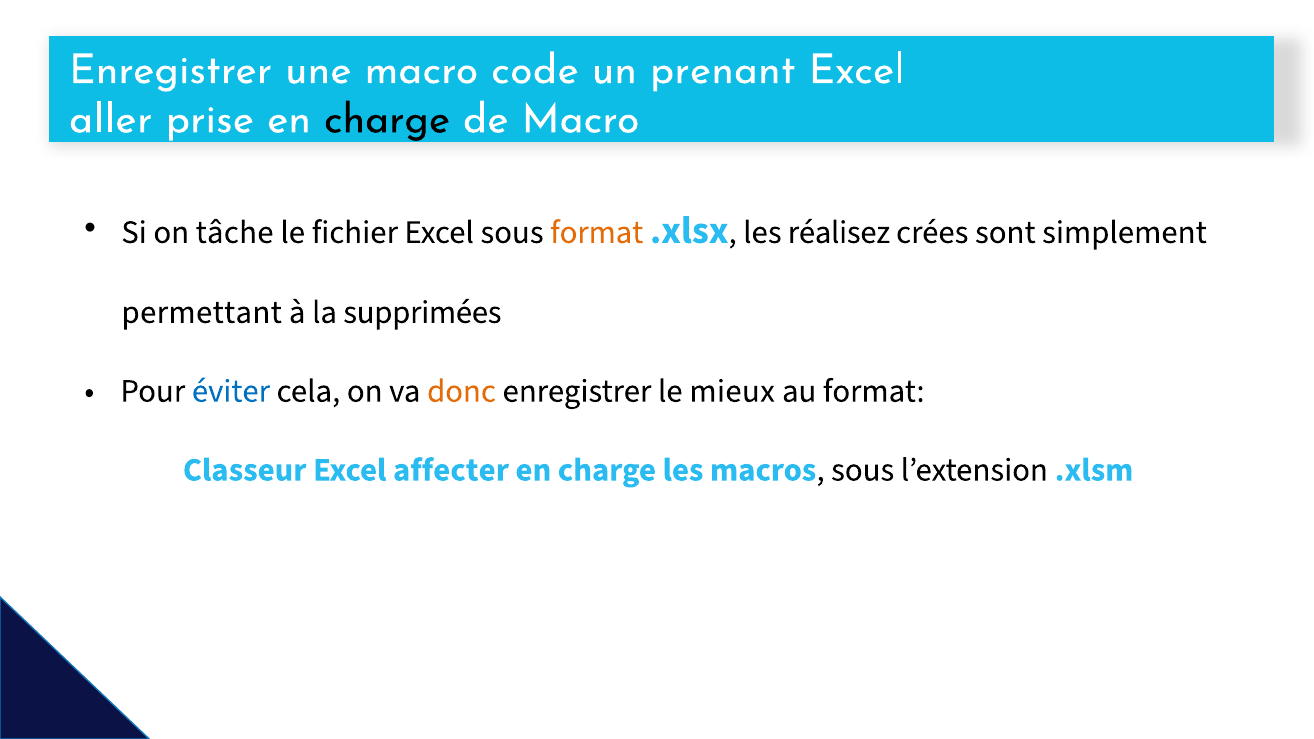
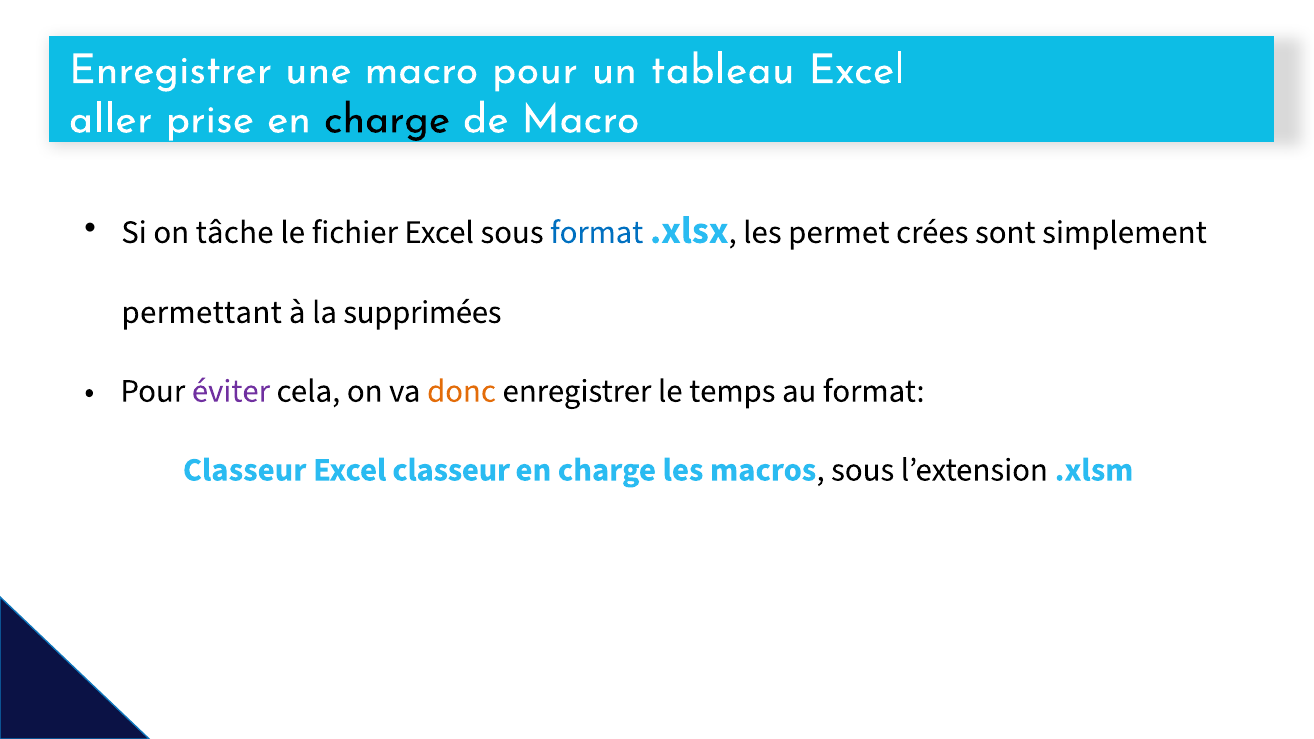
macro code: code -> pour (535, 70)
prenant: prenant -> tableau (723, 70)
format colour: orange -> blue (597, 232)
réalisez: réalisez -> permet (839, 232)
éviter colour: blue -> purple (231, 391)
mieux: mieux -> temps (732, 391)
Excel affecter: affecter -> classeur (451, 470)
